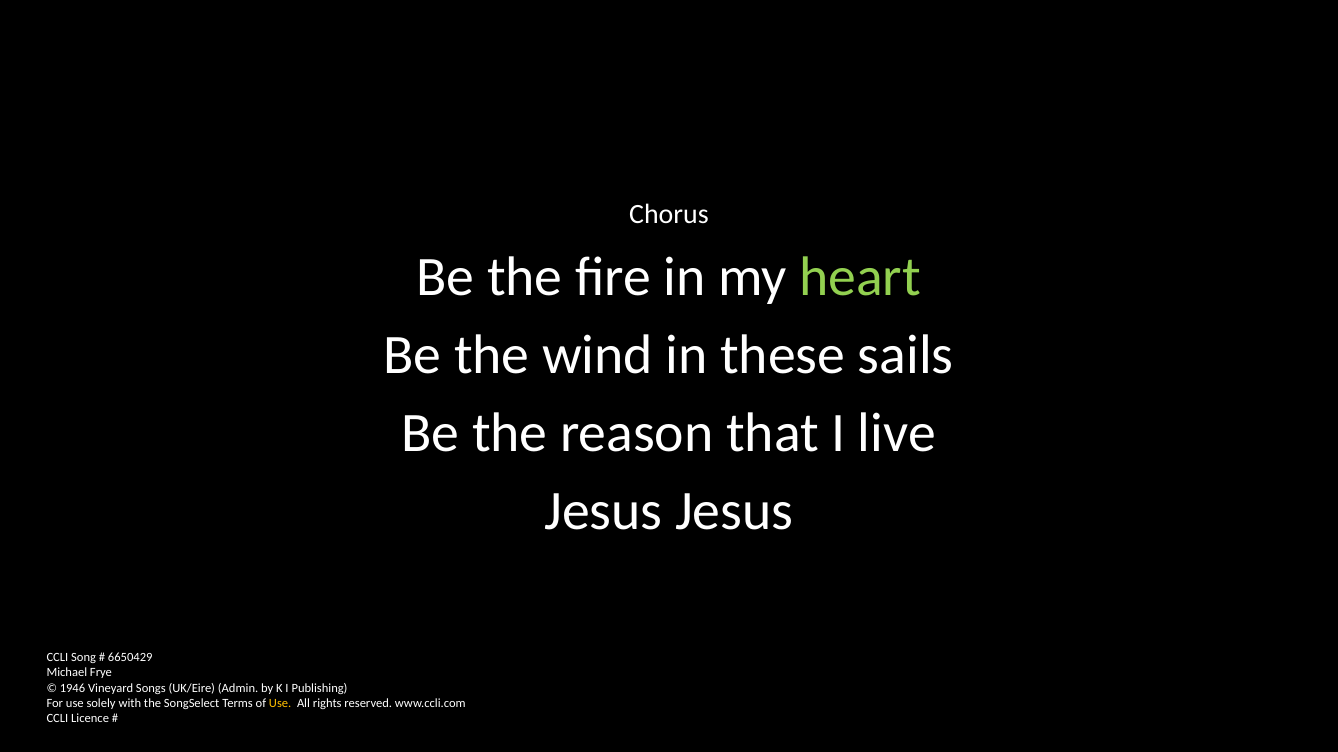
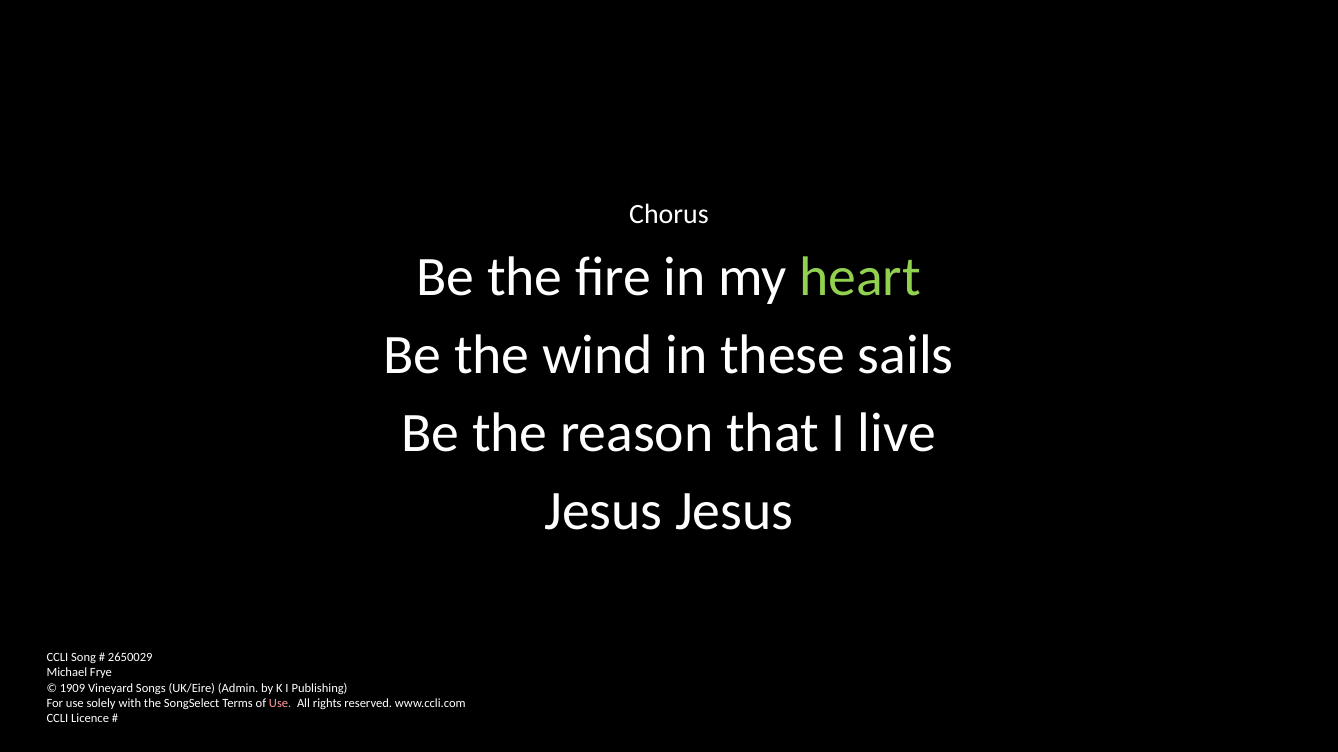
6650429: 6650429 -> 2650029 (130, 658)
1946: 1946 -> 1909 (72, 688)
Use colour: yellow -> pink (280, 704)
